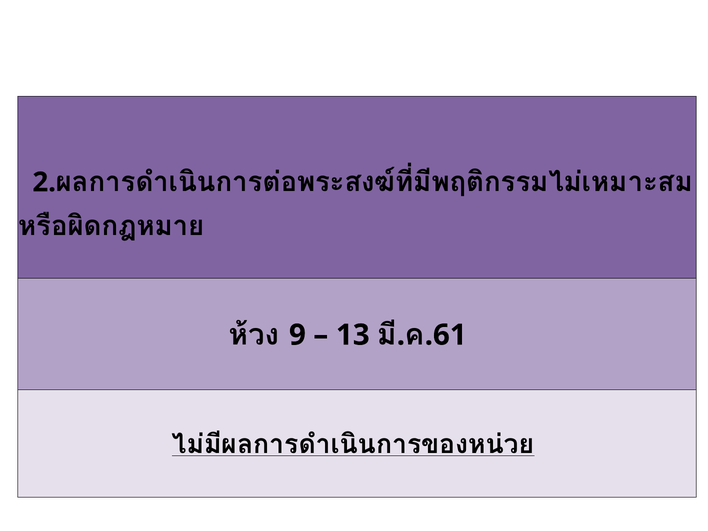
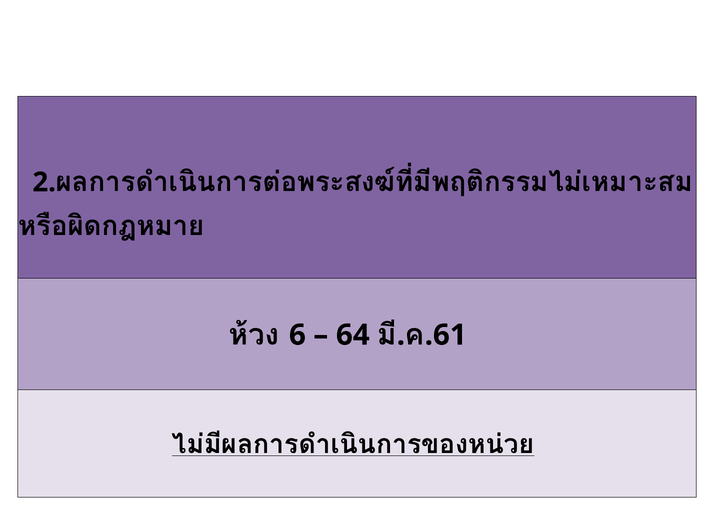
9: 9 -> 6 (297, 335)
13: 13 -> 64 (353, 335)
